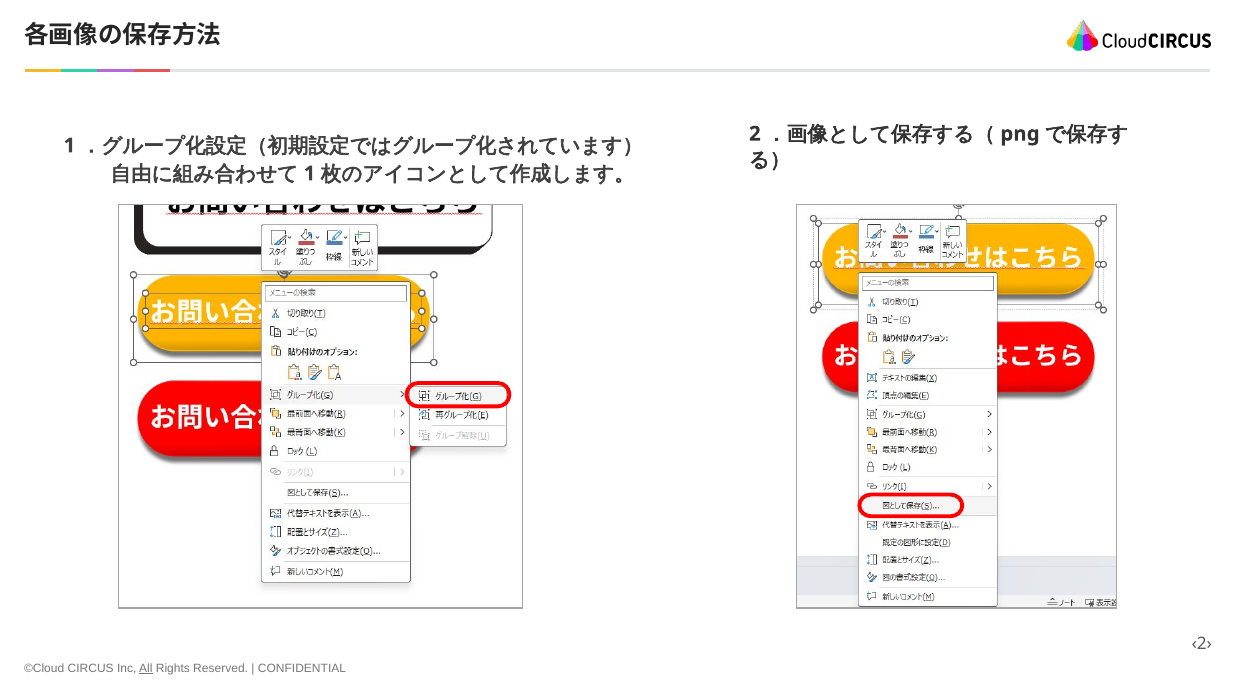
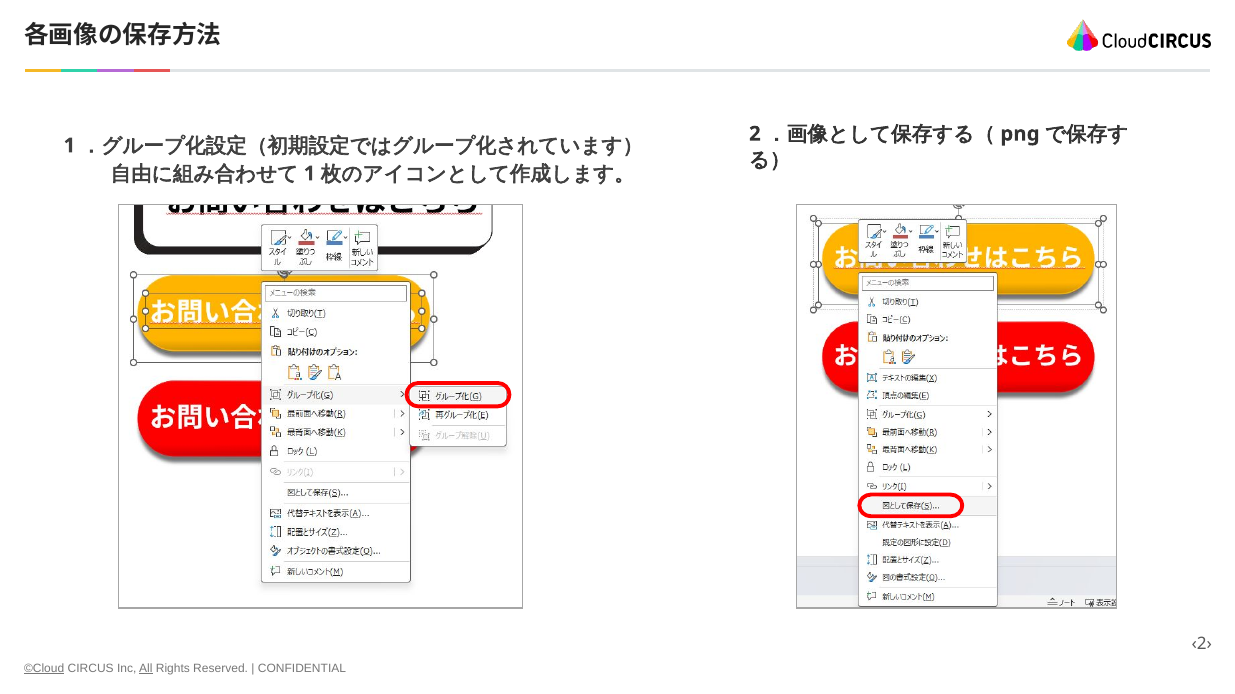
©Cloud underline: none -> present (44, 669)
